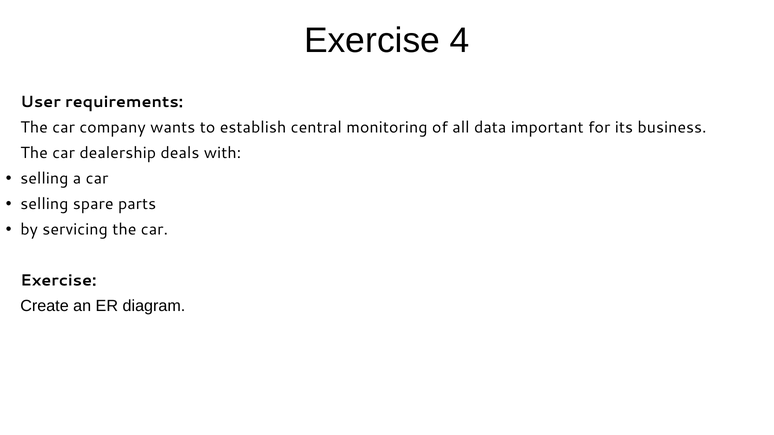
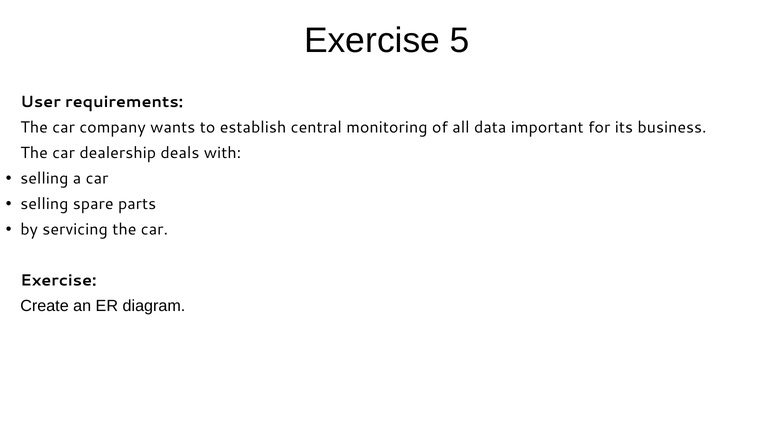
4: 4 -> 5 (460, 40)
